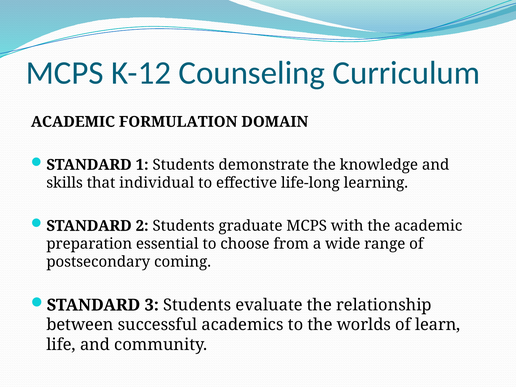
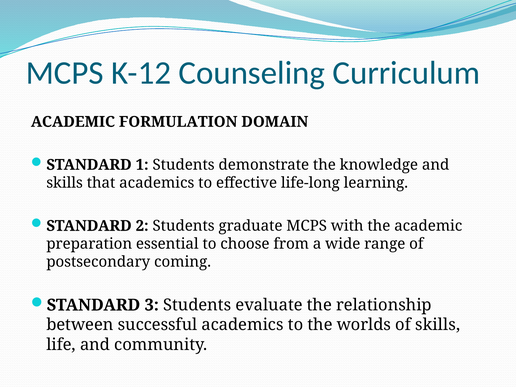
that individual: individual -> academics (157, 183)
of learn: learn -> skills (438, 325)
